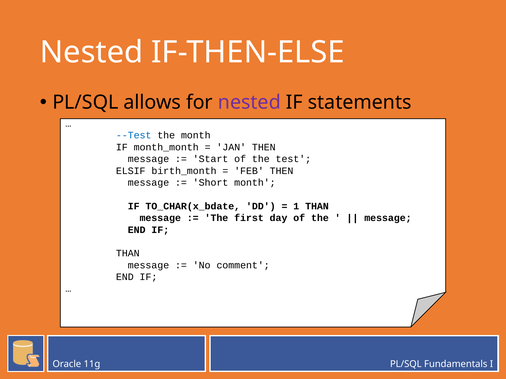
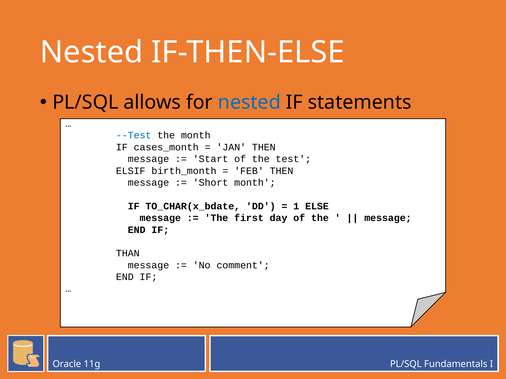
nested colour: purple -> blue (249, 103)
month_month: month_month -> cases_month (166, 147)
1 THAN: THAN -> ELSE (317, 206)
